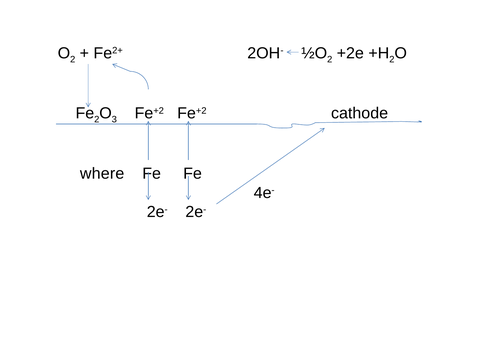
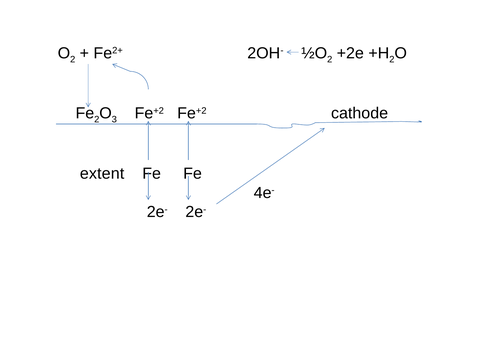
where: where -> extent (102, 174)
